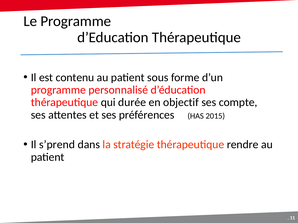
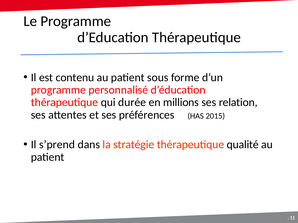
objectif: objectif -> millions (181, 103)
compte: compte -> relation (238, 103)
rendre: rendre -> qualité (243, 145)
